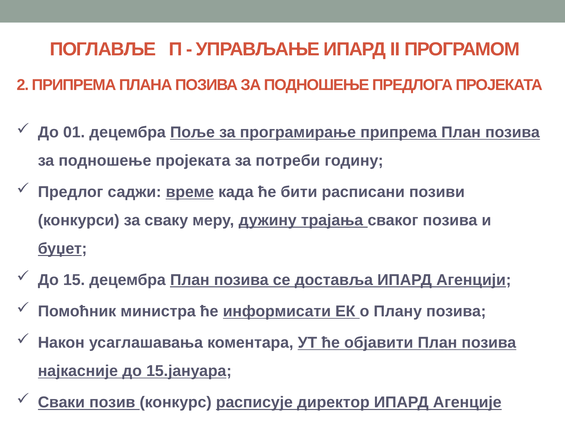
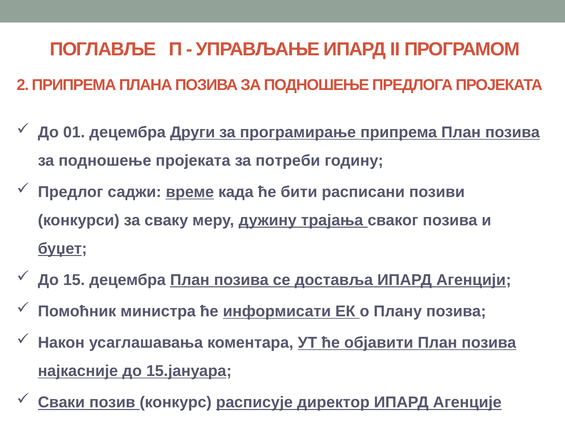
Поље: Поље -> Други (193, 132)
